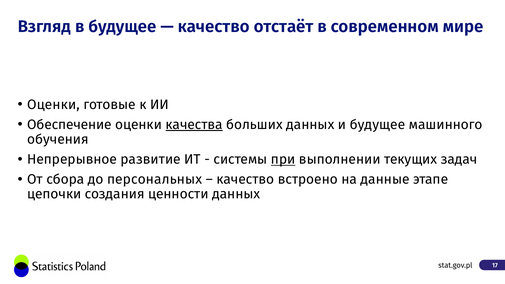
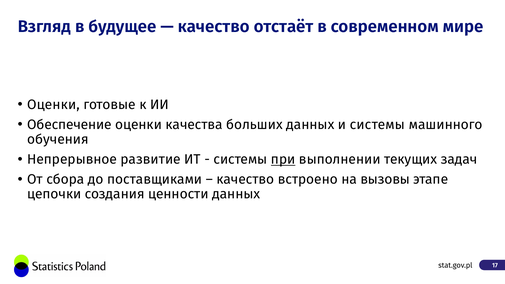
качества underline: present -> none (194, 125)
и будущее: будущее -> системы (377, 125)
персональных: персональных -> поставщиками (155, 179)
данные: данные -> вызовы (385, 179)
